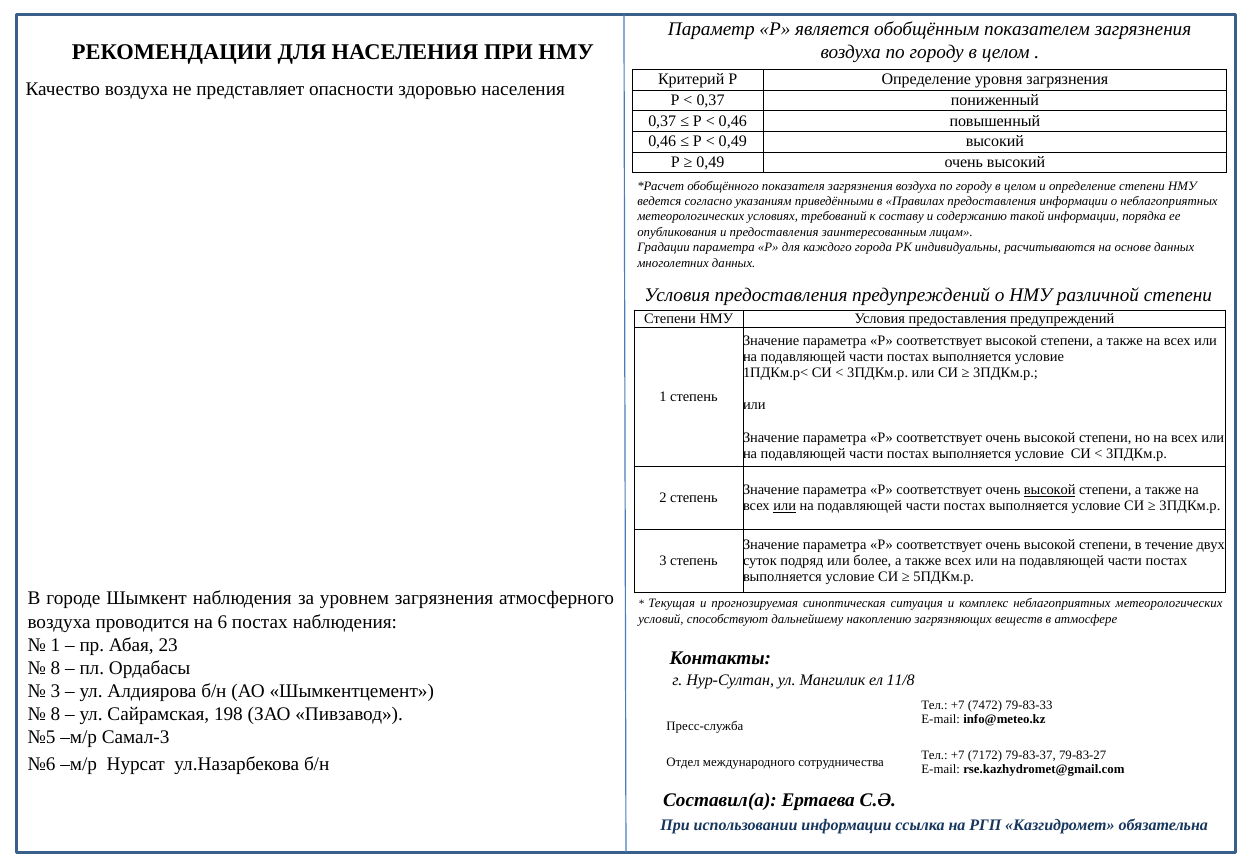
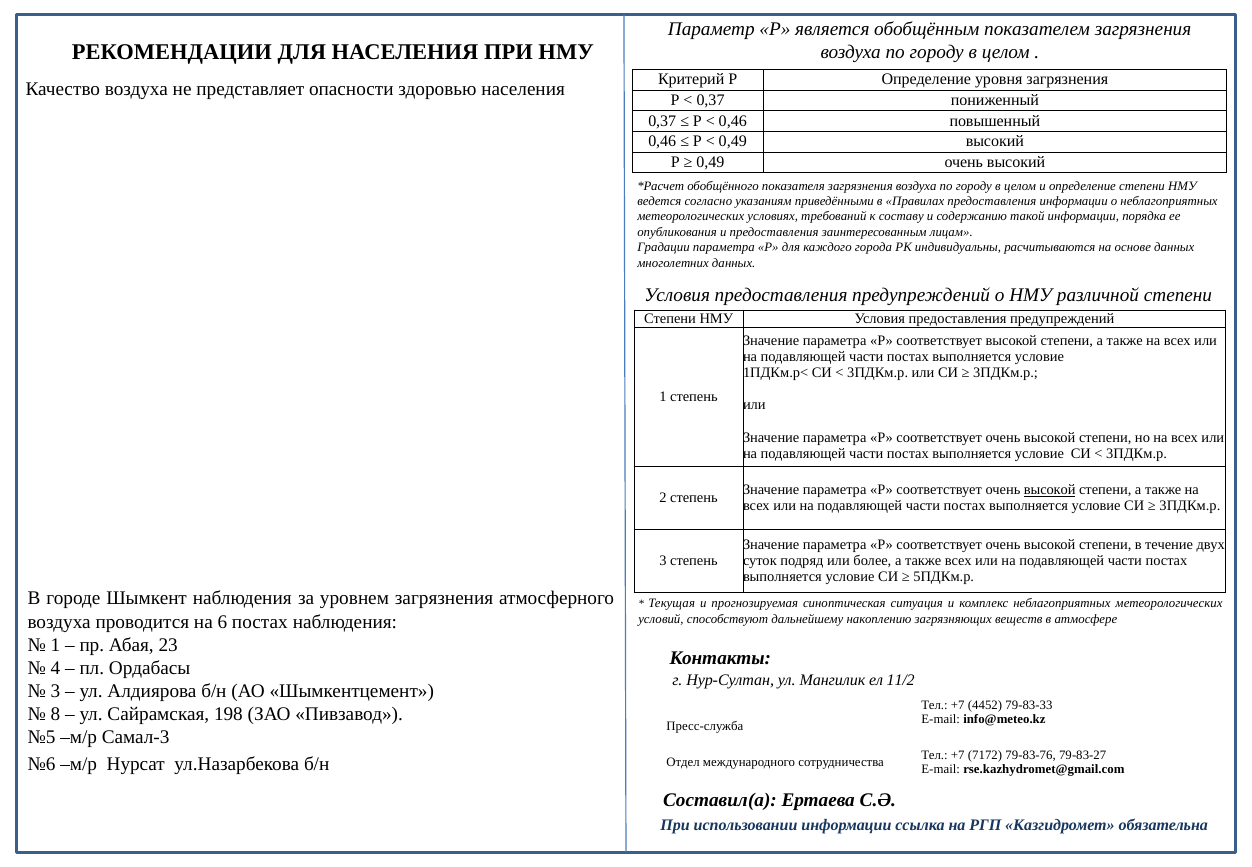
или underline: present -> none (785, 506)
8: 8 -> 4 (56, 668)
11/8: 11/8 -> 11/2 (901, 680)
7472: 7472 -> 4452 (985, 705)
79-83-37: 79-83-37 -> 79-83-76 (1031, 755)
